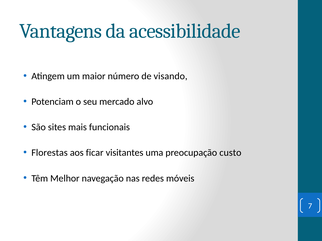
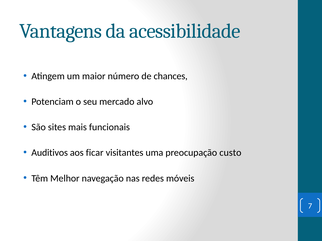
visando: visando -> chances (171, 76)
Florestas: Florestas -> Auditivos (50, 153)
